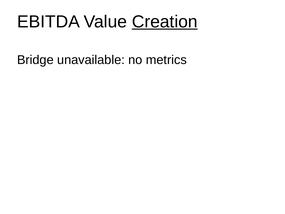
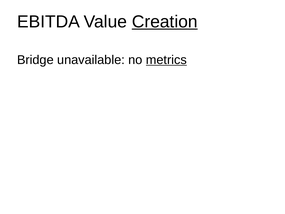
metrics underline: none -> present (166, 60)
